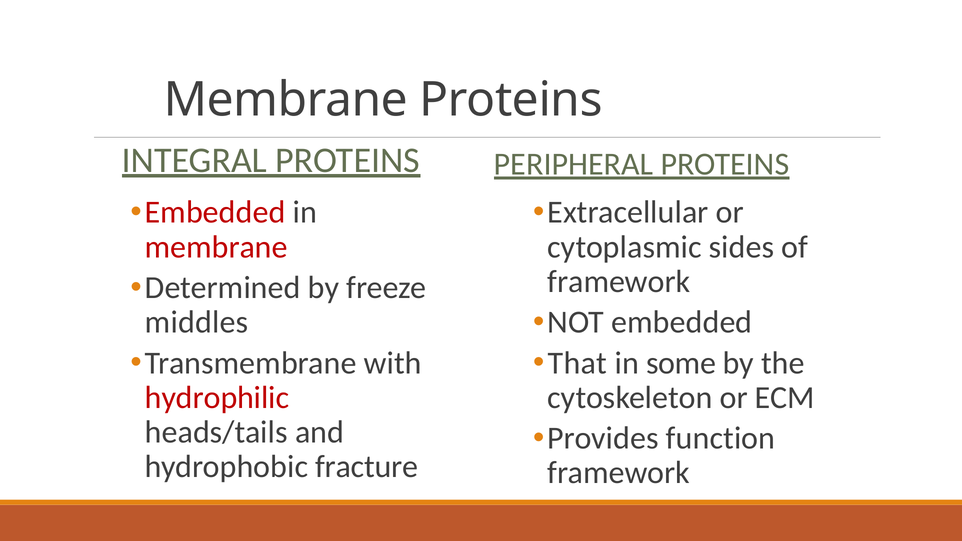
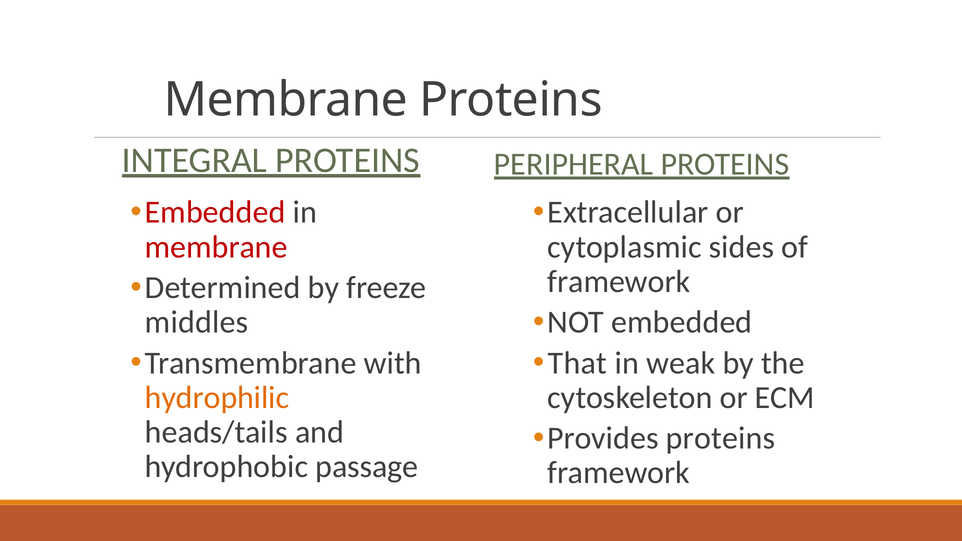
some: some -> weak (681, 363)
hydrophilic colour: red -> orange (217, 398)
Provides function: function -> proteins (721, 438)
fracture: fracture -> passage (367, 467)
